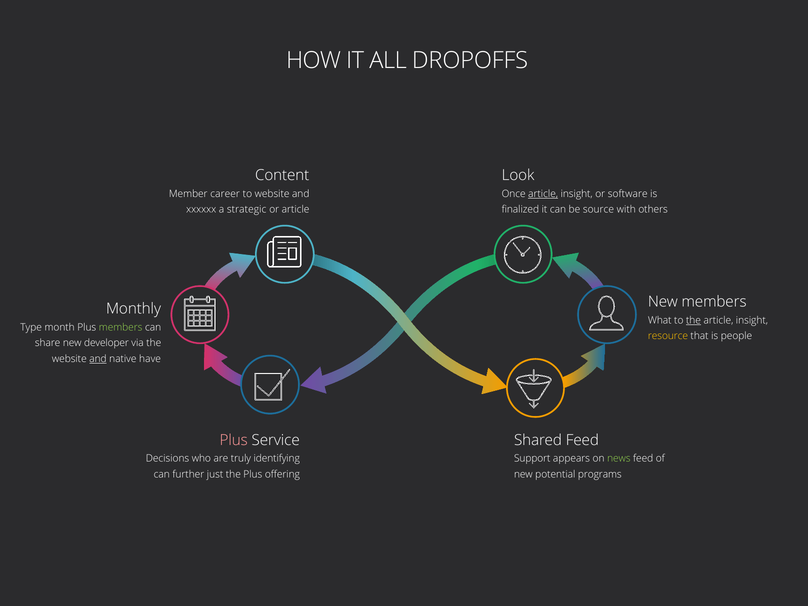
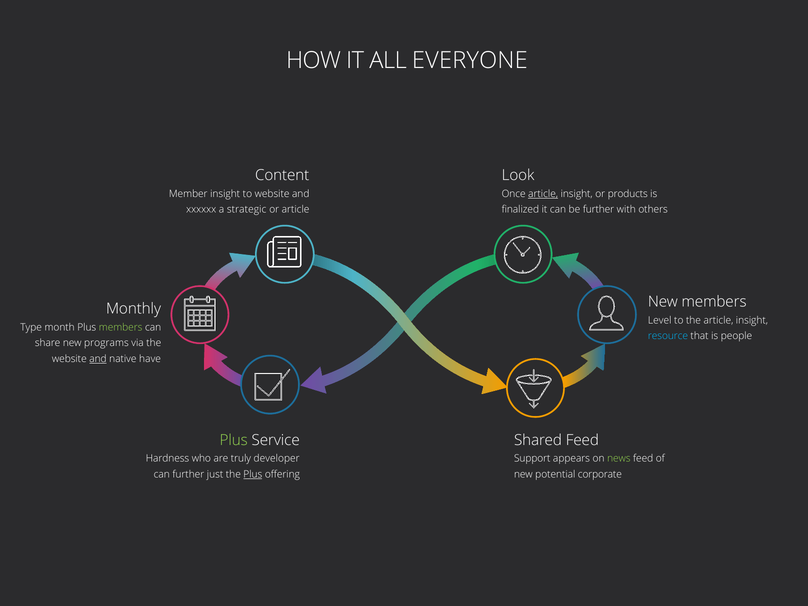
DROPOFFS: DROPOFFS -> EVERYONE (470, 60)
Member career: career -> insight (225, 194)
software: software -> products (628, 194)
be source: source -> further (599, 210)
What: What -> Level (660, 320)
the underline: present -> none (693, 320)
resource colour: yellow -> light blue (668, 336)
developer: developer -> programs (106, 343)
Plus colour: pink -> light green (234, 440)
Decisions: Decisions -> Hardness (167, 458)
identifying: identifying -> developer (277, 458)
Plus underline: none -> present (253, 474)
programs: programs -> corporate (600, 474)
